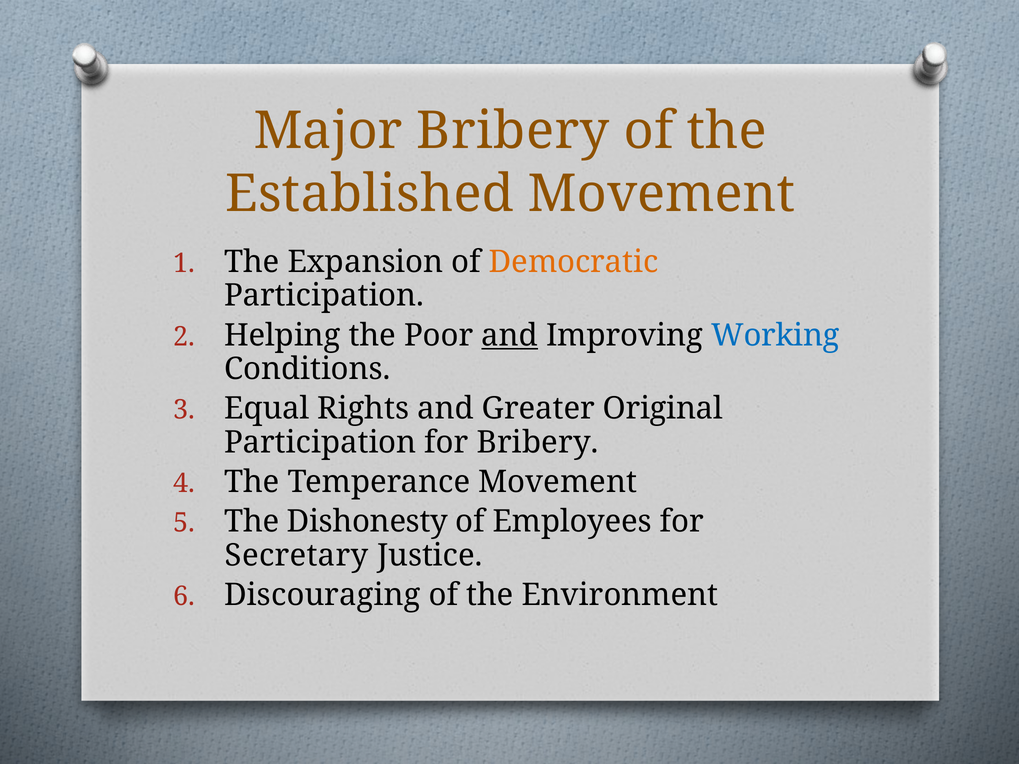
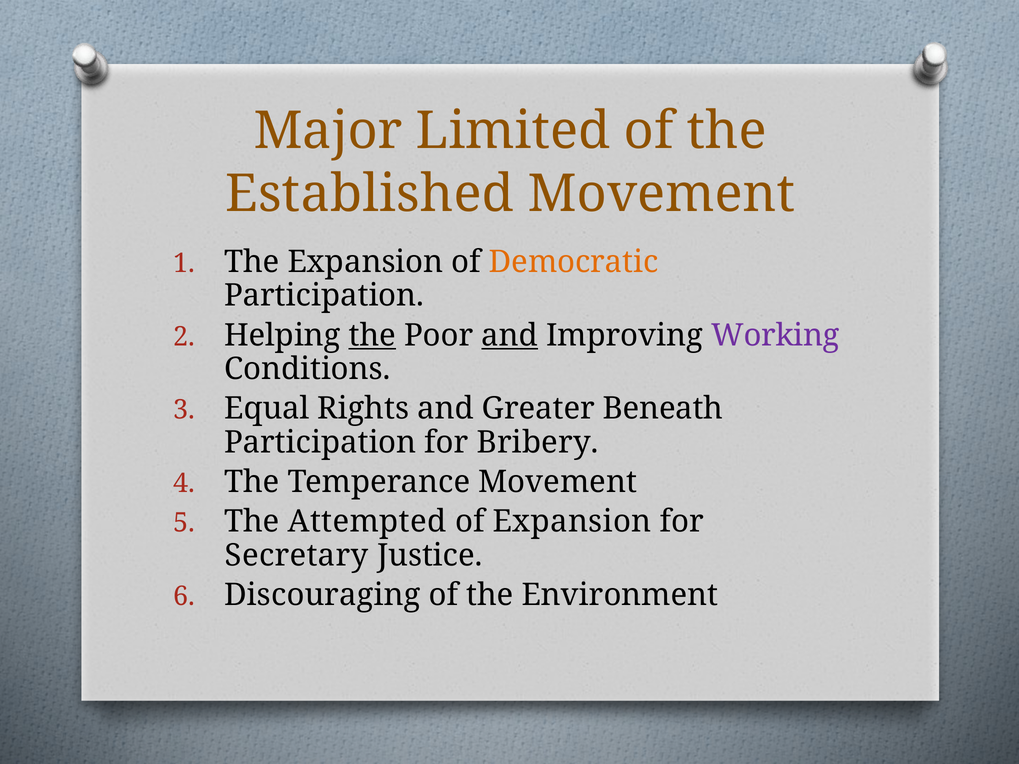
Major Bribery: Bribery -> Limited (513, 131)
the underline: none -> present (372, 335)
Working colour: blue -> purple (775, 335)
Original: Original -> Beneath (663, 409)
Dishonesty: Dishonesty -> Attempted (367, 522)
of Employees: Employees -> Expansion (572, 522)
